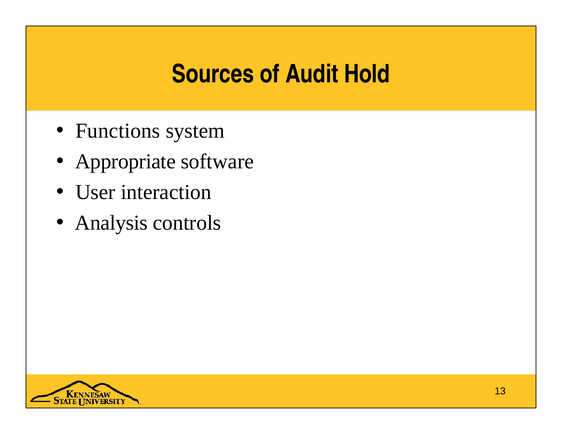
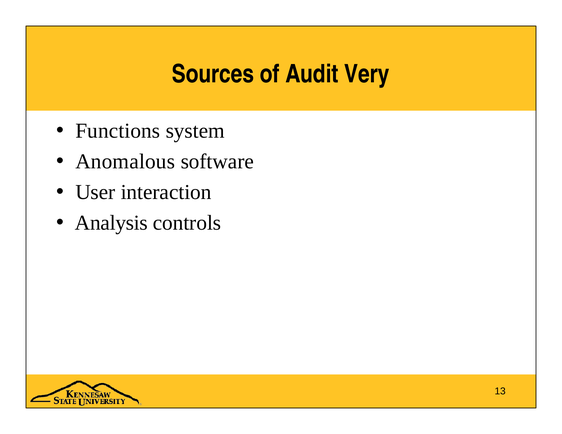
Hold: Hold -> Very (367, 74)
Appropriate: Appropriate -> Anomalous (125, 162)
